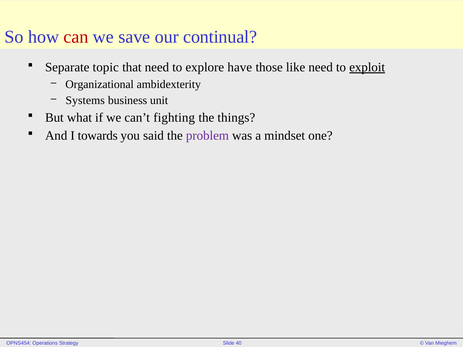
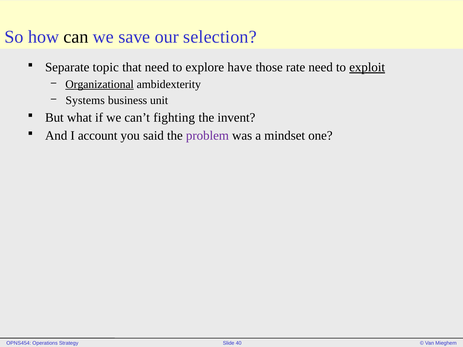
can colour: red -> black (76, 37)
continual: continual -> selection (220, 37)
like: like -> rate (296, 67)
Organizational underline: none -> present (100, 84)
things: things -> invent (236, 118)
towards: towards -> account (98, 136)
